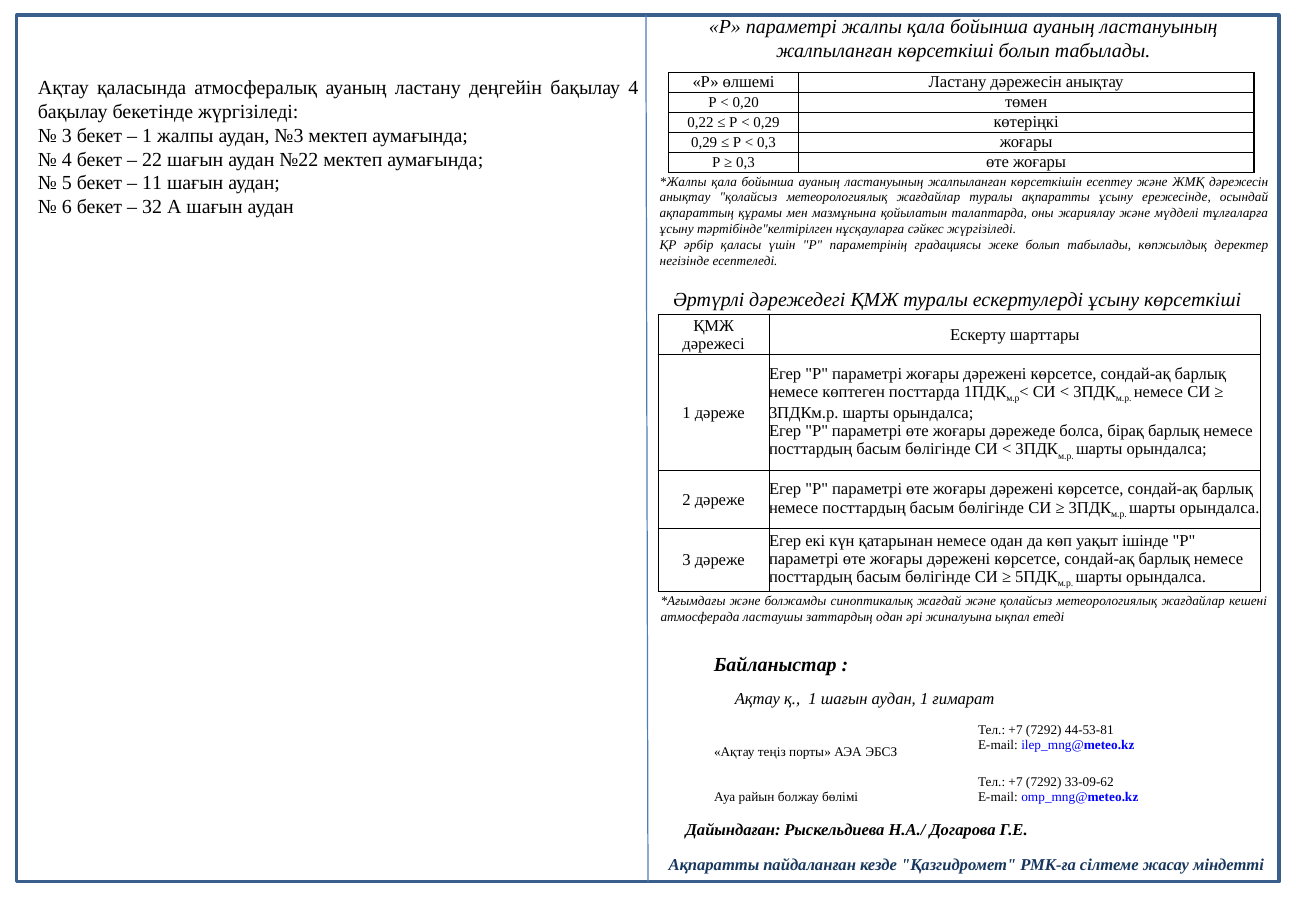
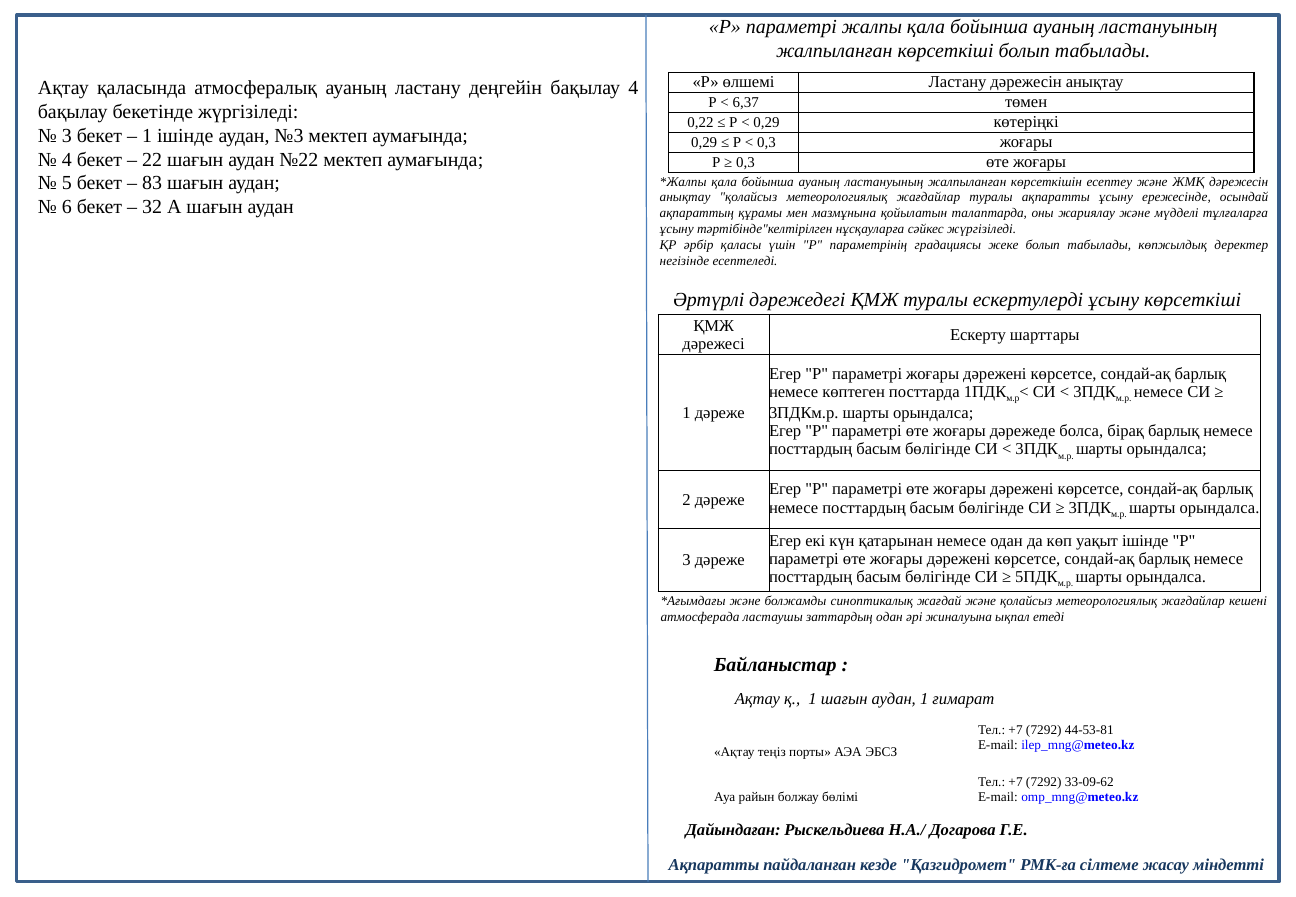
0,20: 0,20 -> 6,37 (746, 102)
1 жалпы: жалпы -> ішінде (185, 136)
11: 11 -> 83 (152, 183)
